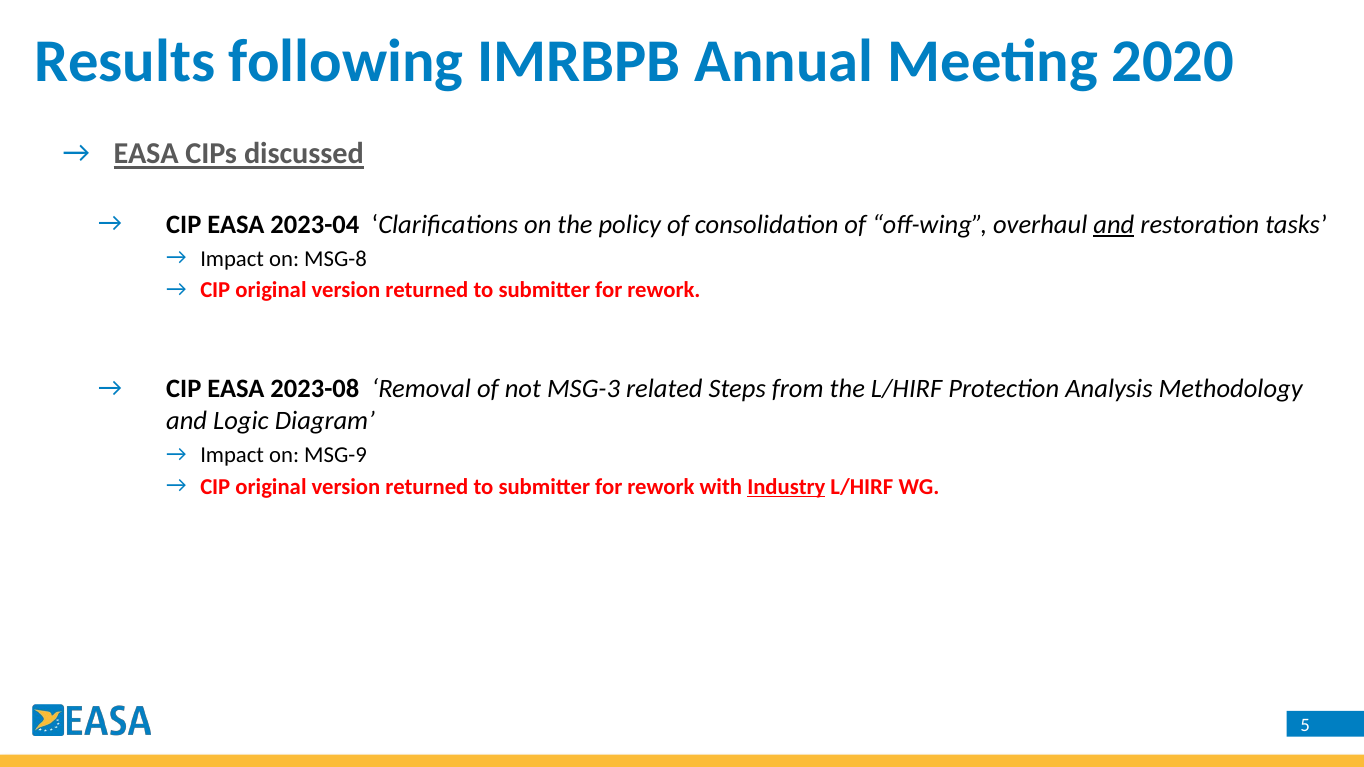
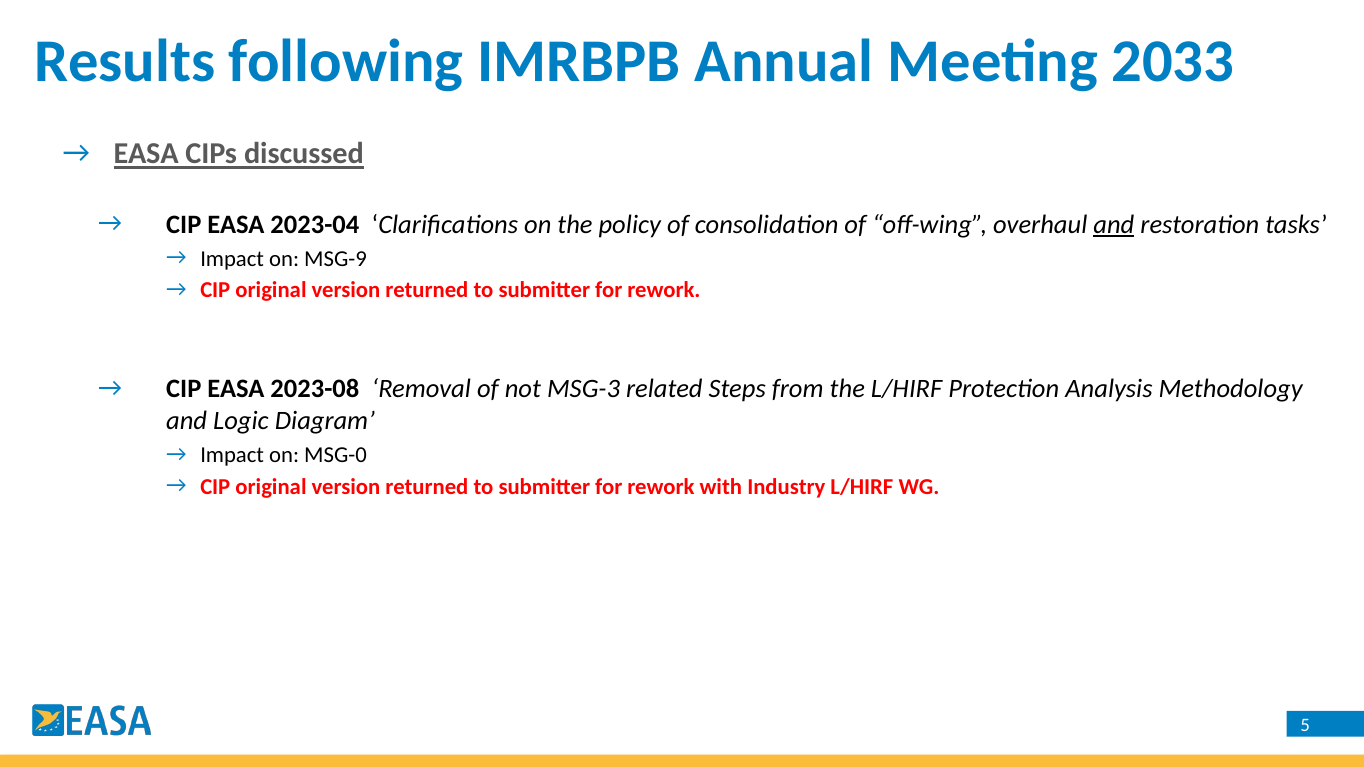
2020: 2020 -> 2033 (1173, 61)
MSG-8: MSG-8 -> MSG-9 (335, 259)
MSG-9: MSG-9 -> MSG-0 (335, 455)
Industry underline: present -> none (786, 487)
